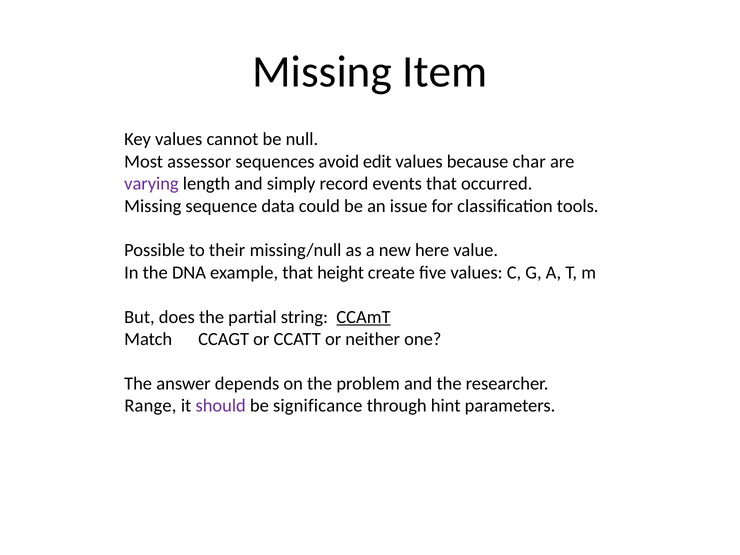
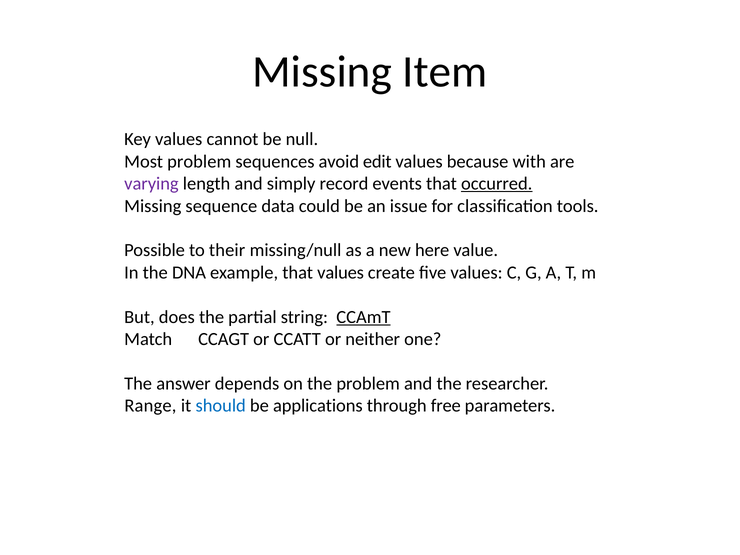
Most assessor: assessor -> problem (199, 162)
char: char -> with (529, 162)
occurred underline: none -> present (497, 184)
that height: height -> values (341, 273)
should colour: purple -> blue (221, 406)
significance: significance -> applications (318, 406)
hint: hint -> free (446, 406)
